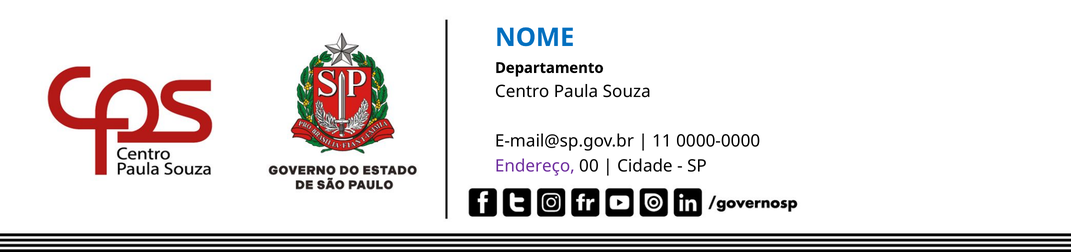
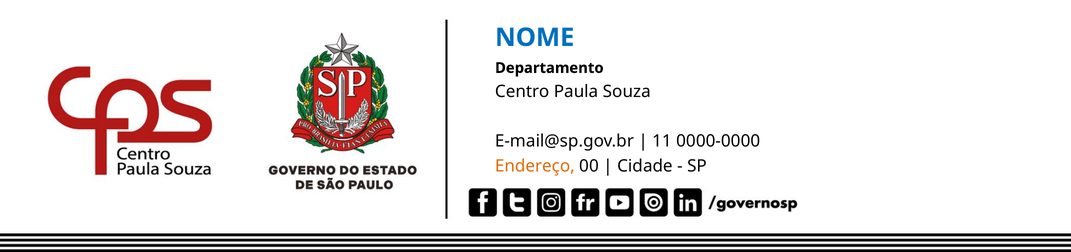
Endereço colour: purple -> orange (535, 166)
